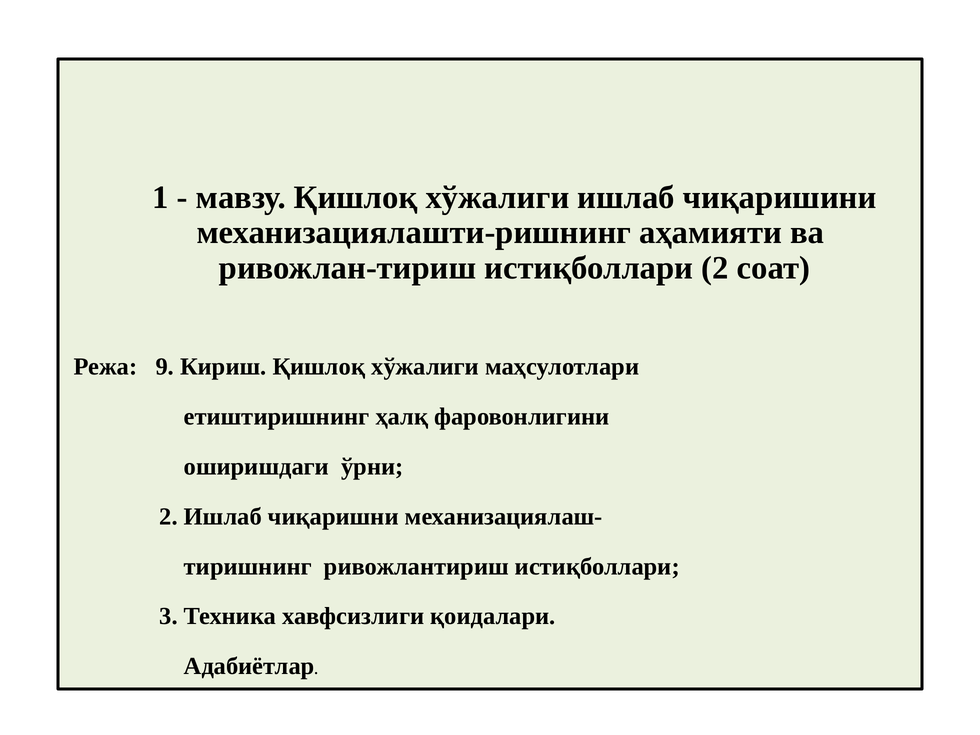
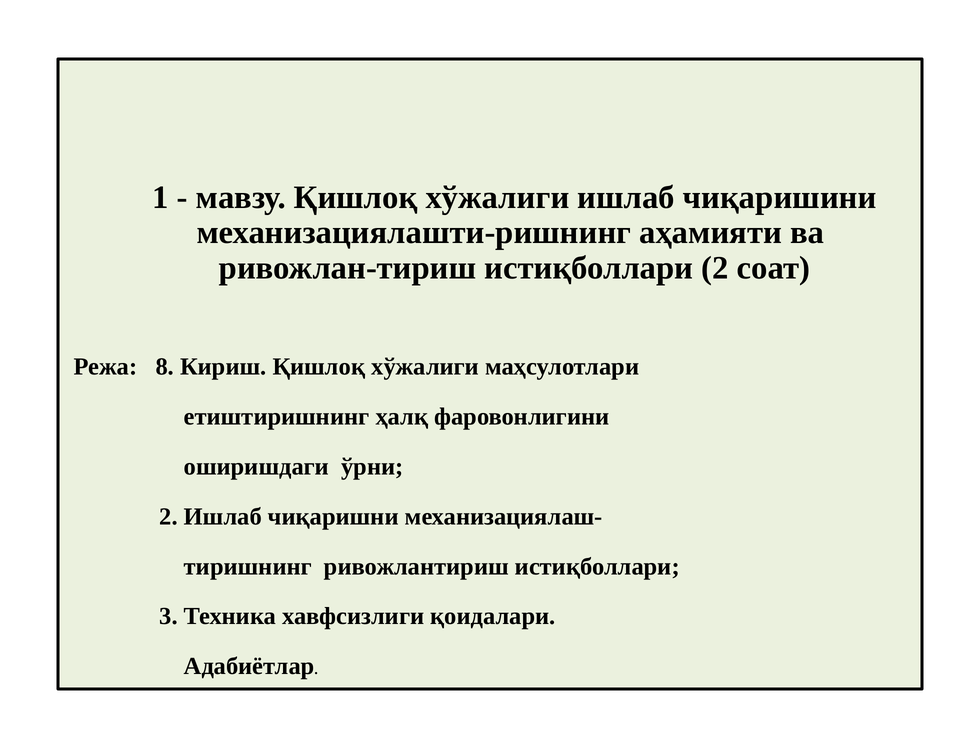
9: 9 -> 8 (165, 367)
